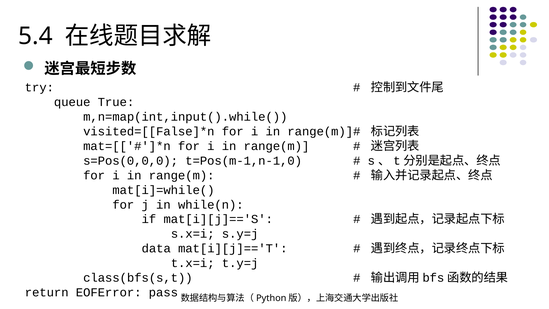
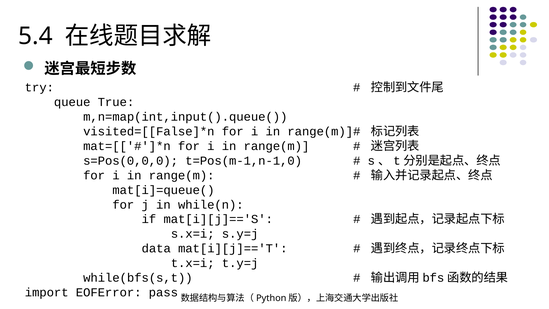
m,n=map(int,input().while(: m,n=map(int,input().while( -> m,n=map(int,input().queue( (185, 117)
mat[i]=while(: mat[i]=while( -> mat[i]=queue( (163, 190)
class(bfs(s,t: class(bfs(s,t -> while(bfs(s,t (138, 278)
return: return -> import (47, 292)
